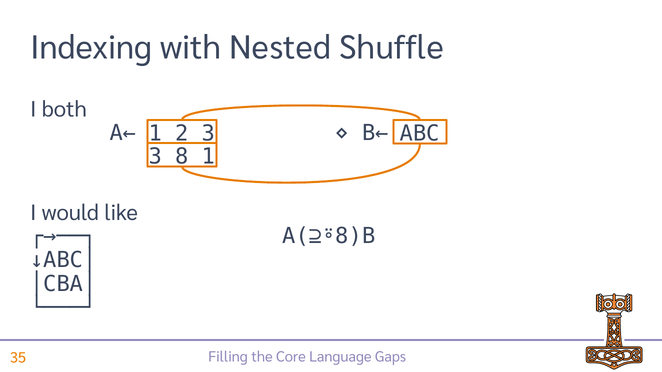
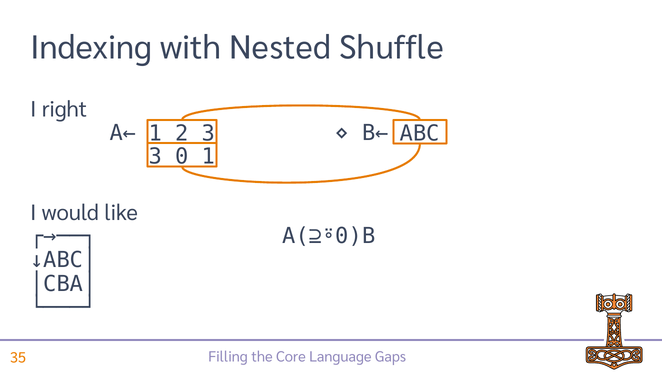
both: both -> right (64, 110)
8: 8 -> 0 (182, 156)
A(⊇⍤8)B: A(⊇⍤8)B -> A(⊇⍤0)B (329, 236)
